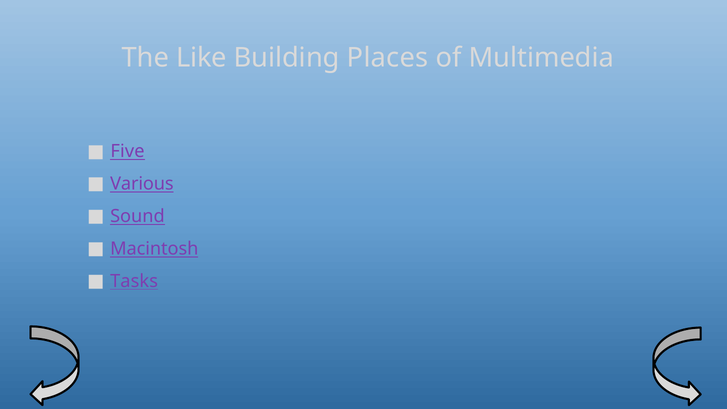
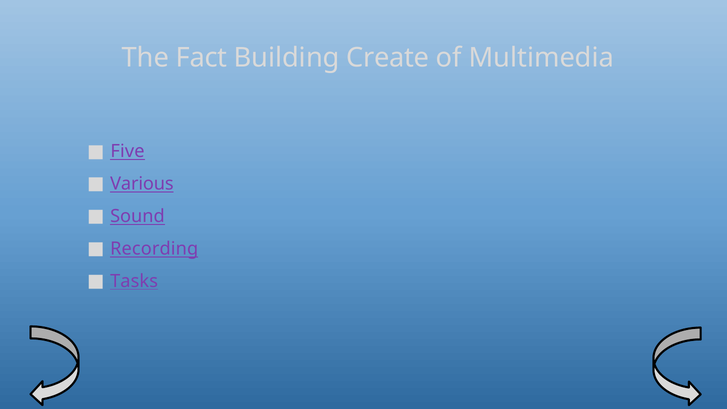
Like: Like -> Fact (202, 58)
Places: Places -> Create (388, 58)
Macintosh: Macintosh -> Recording (154, 249)
